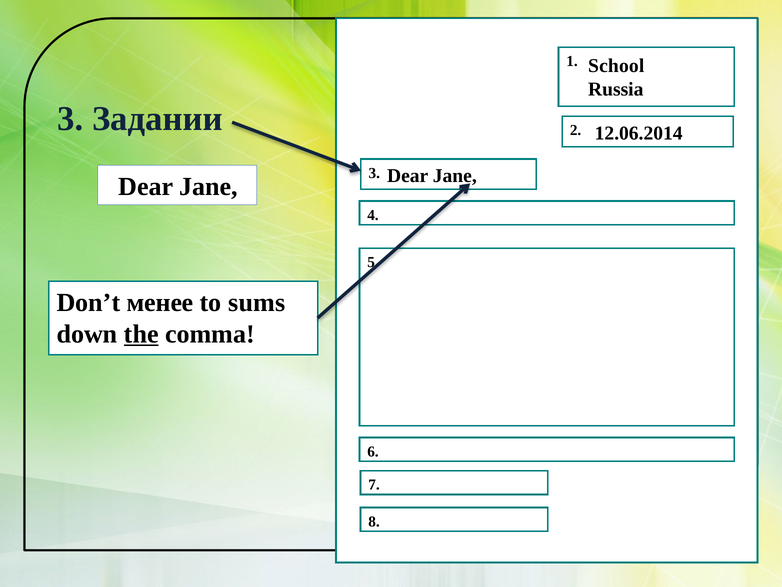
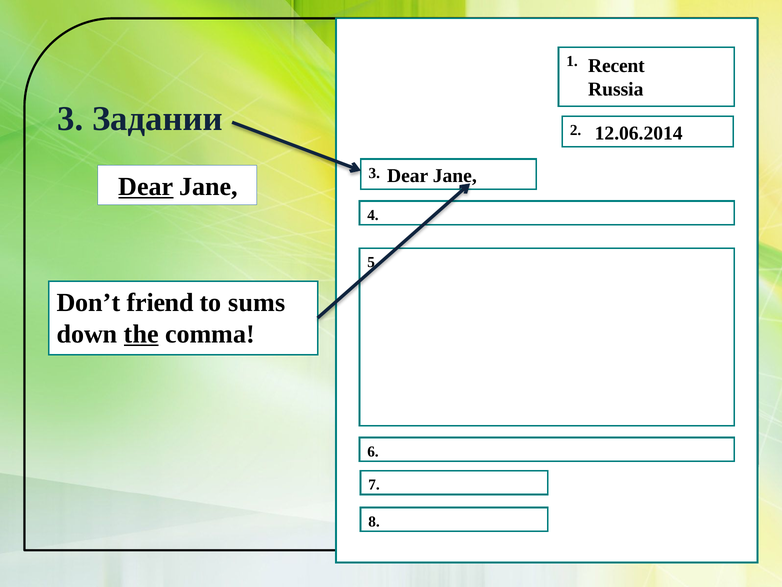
School: School -> Recent (616, 66)
Dear underline: none -> present (146, 186)
менее: менее -> friend (160, 302)
